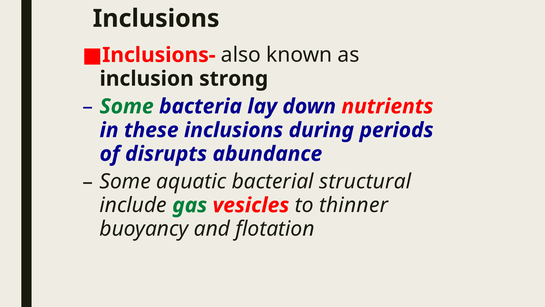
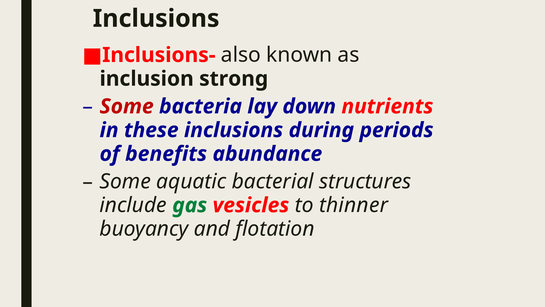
Some colour: green -> red (127, 106)
disrupts: disrupts -> benefits (166, 154)
structural: structural -> structures (365, 181)
